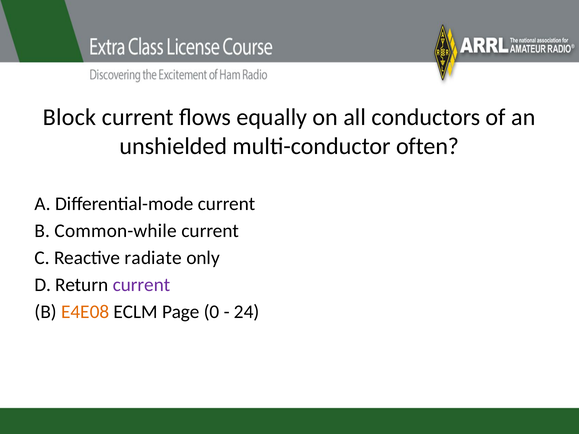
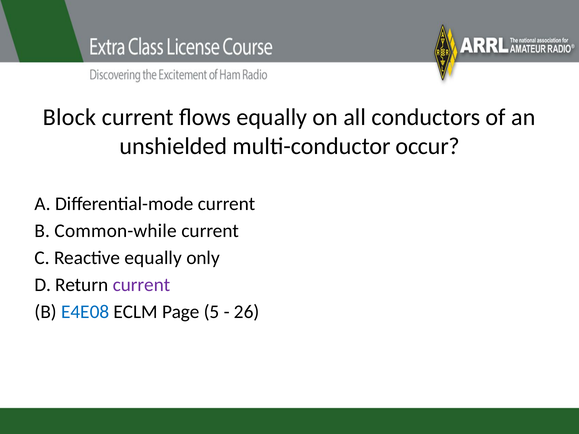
often: often -> occur (428, 146)
Reactive radiate: radiate -> equally (153, 258)
E4E08 colour: orange -> blue (85, 312)
0: 0 -> 5 (212, 312)
24: 24 -> 26 (247, 312)
